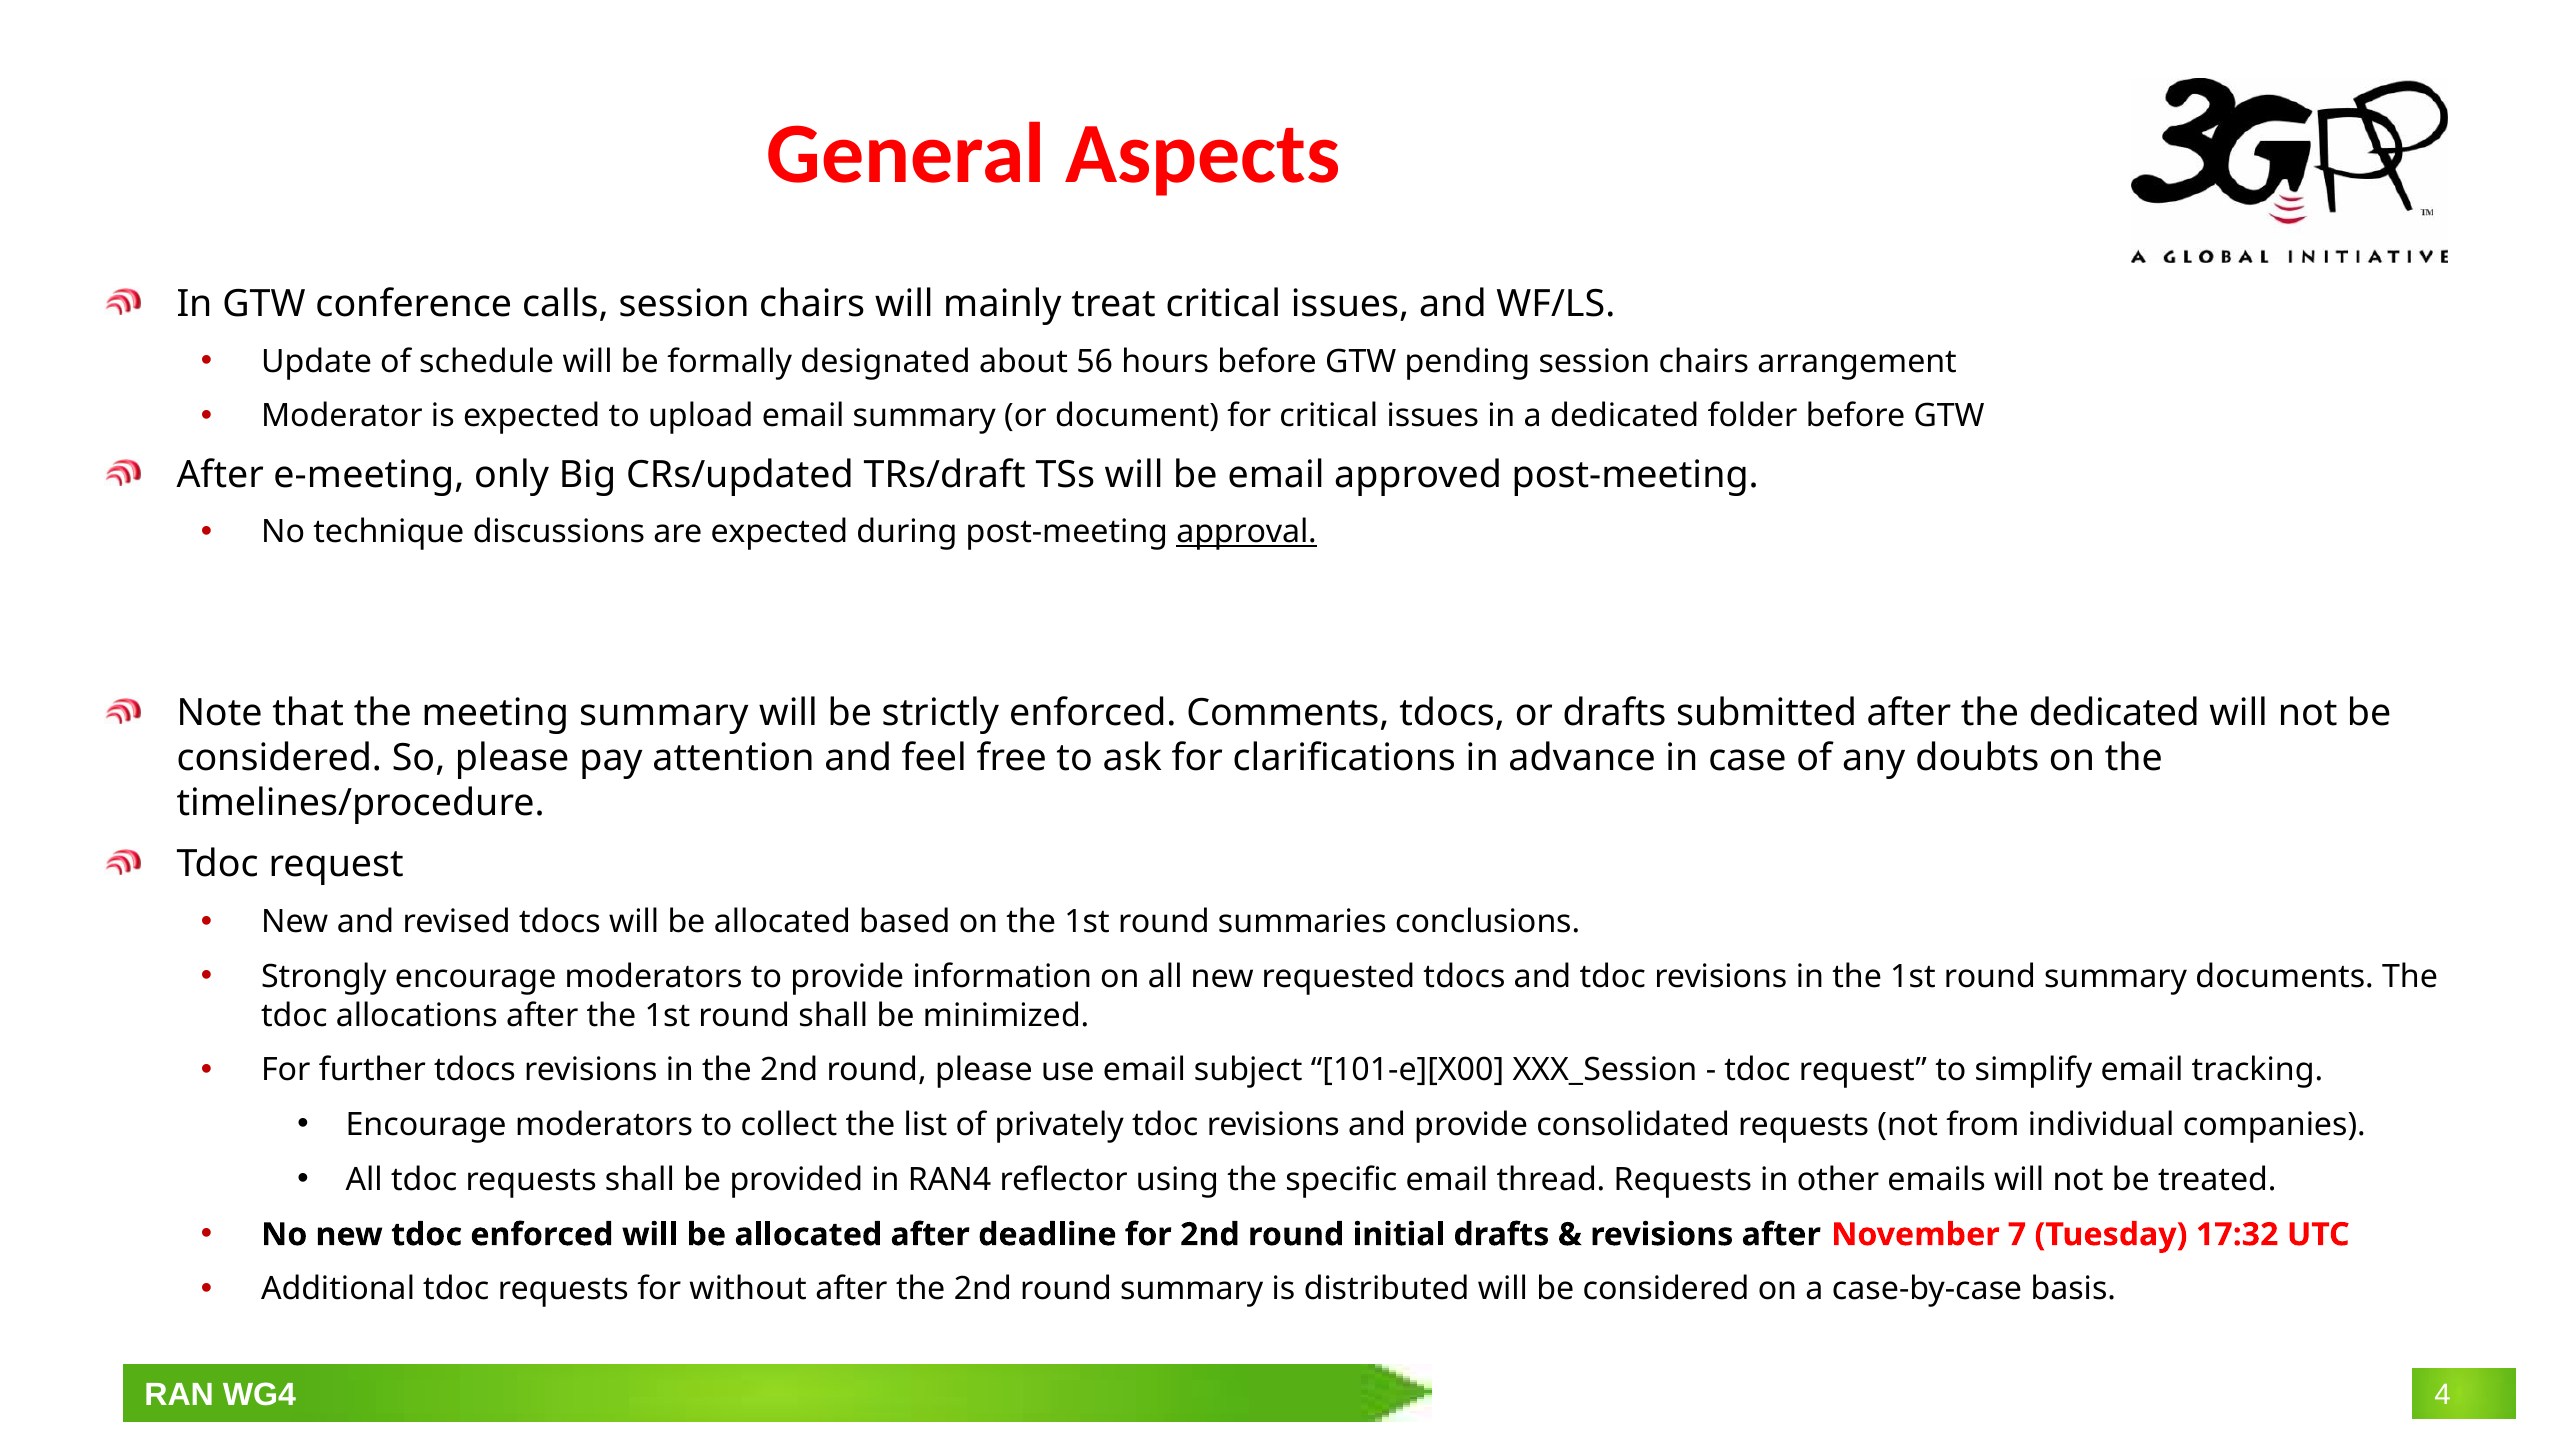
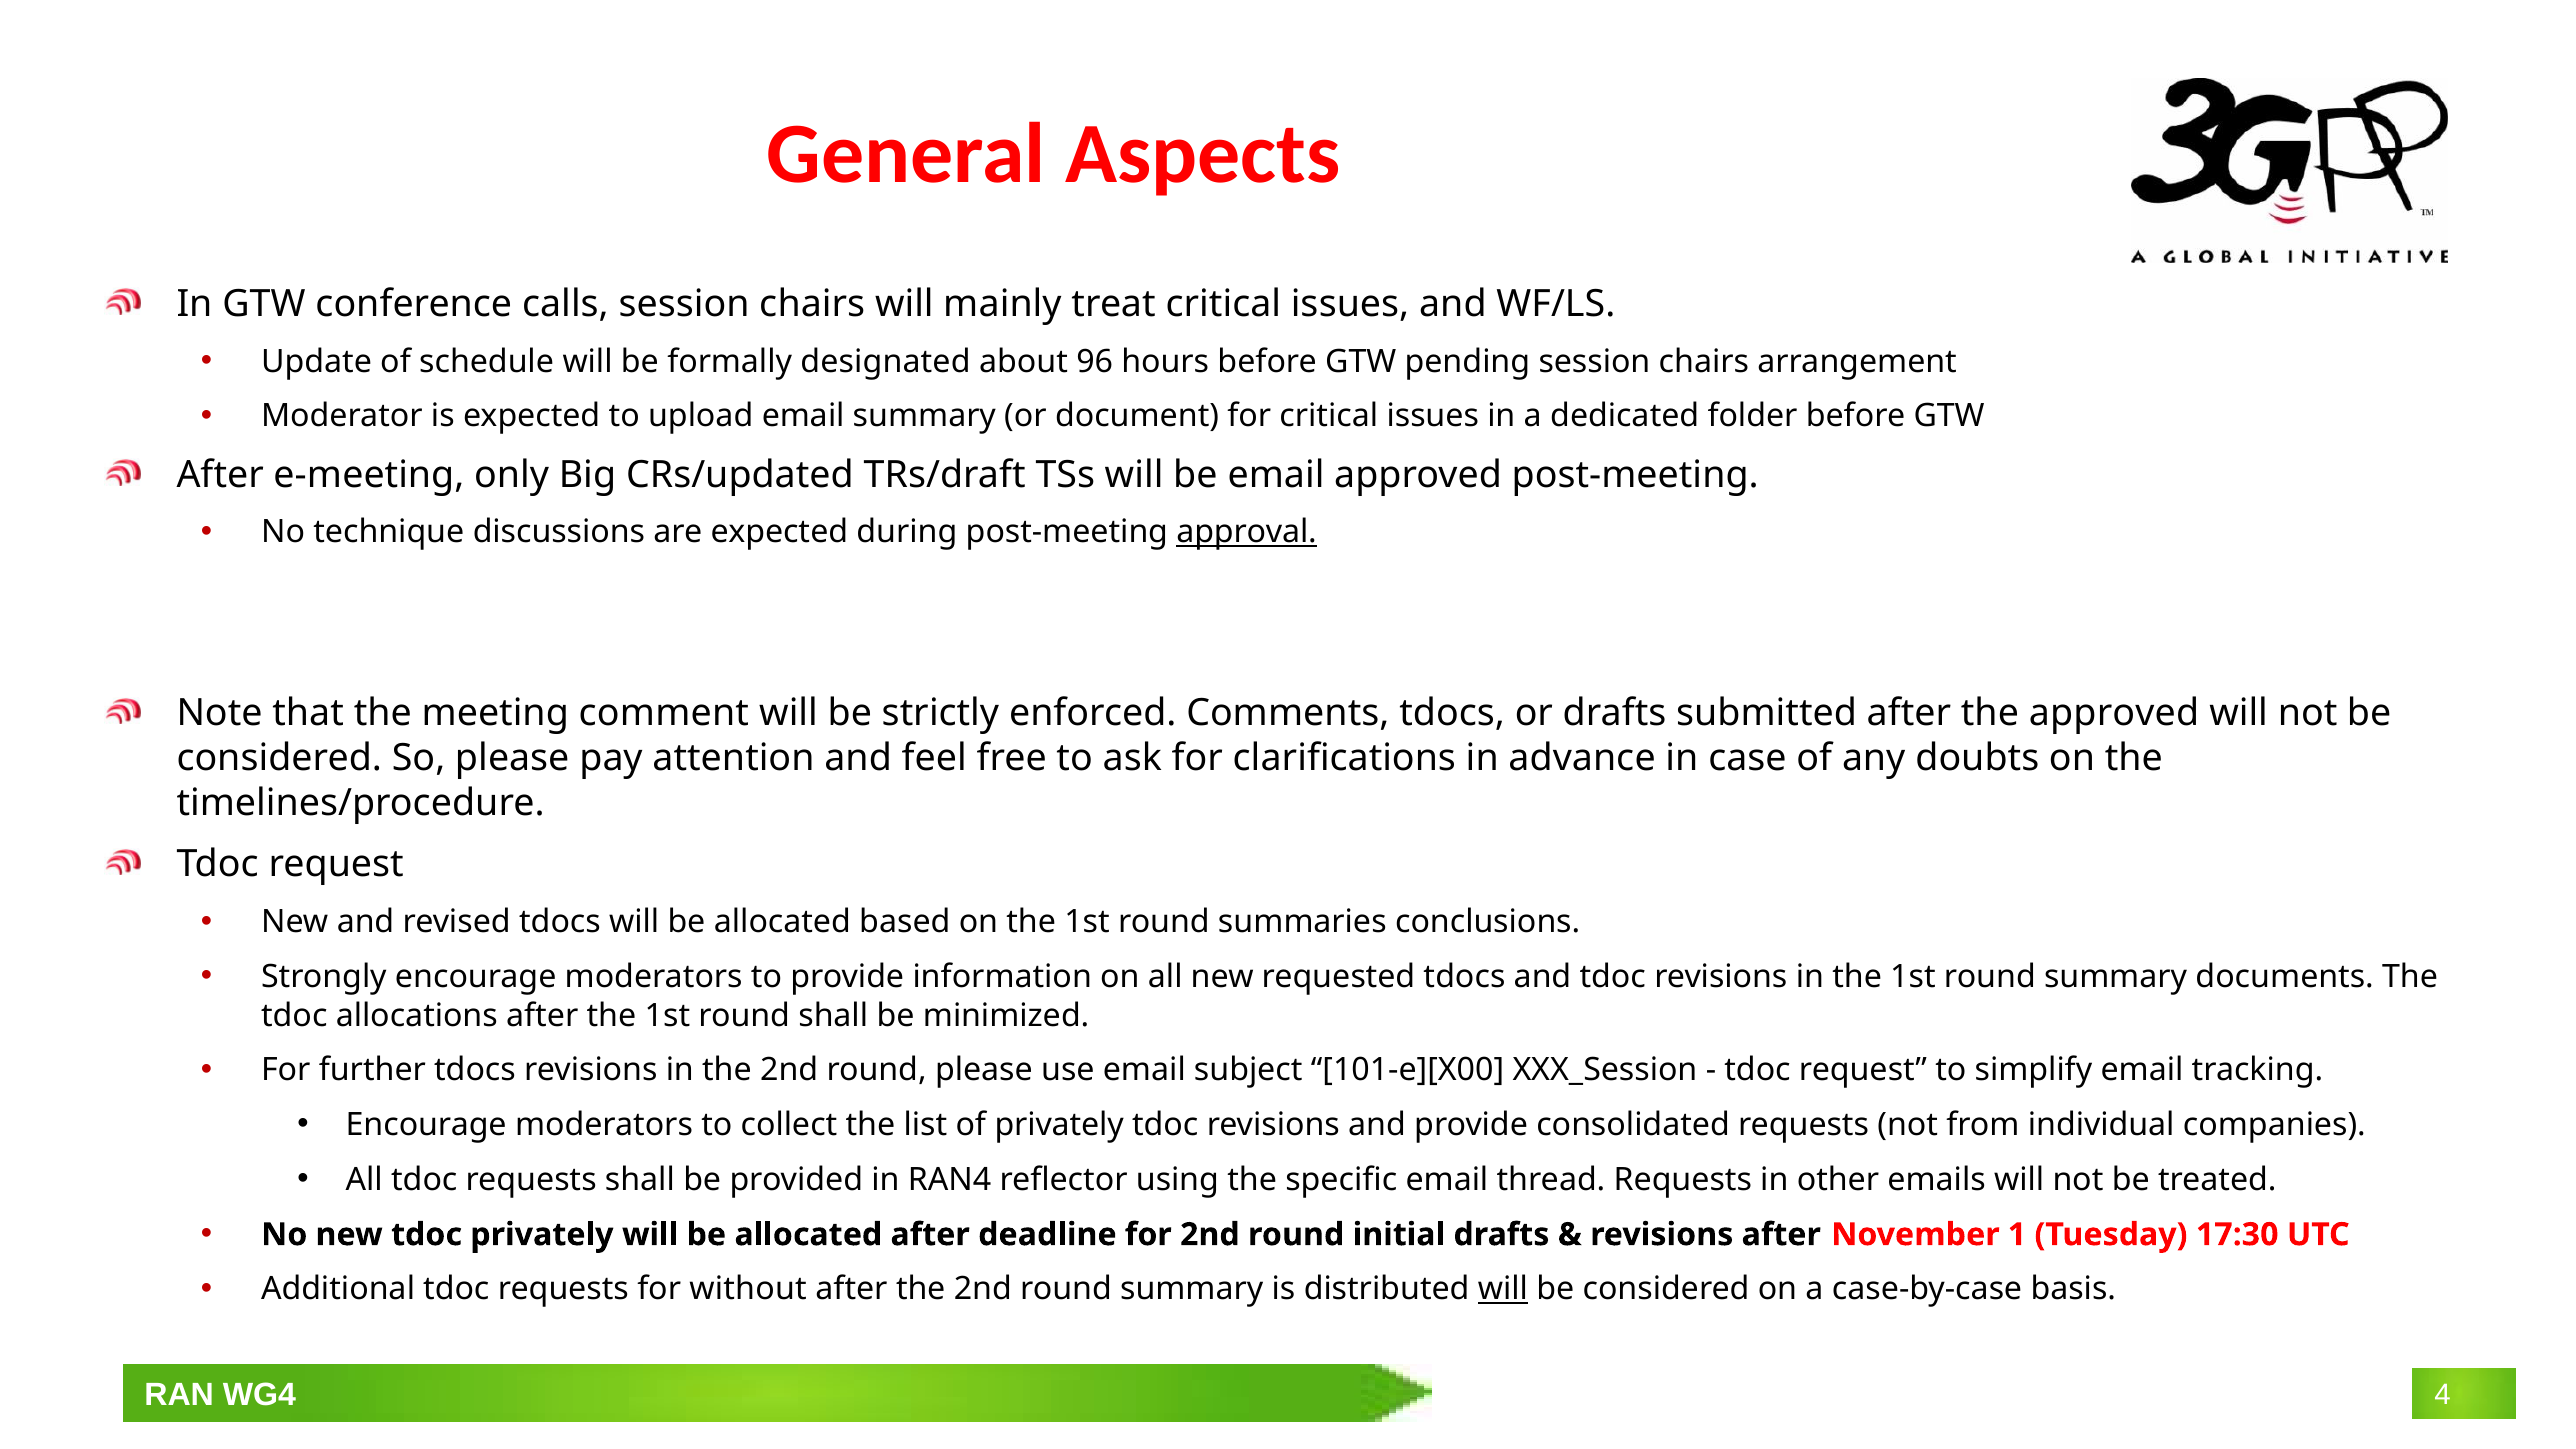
56: 56 -> 96 (1095, 361)
meeting summary: summary -> comment (664, 713)
the dedicated: dedicated -> approved (2114, 713)
tdoc enforced: enforced -> privately (542, 1235)
7: 7 -> 1 (2017, 1235)
17:32: 17:32 -> 17:30 (2237, 1235)
will underline: none -> present (1503, 1289)
